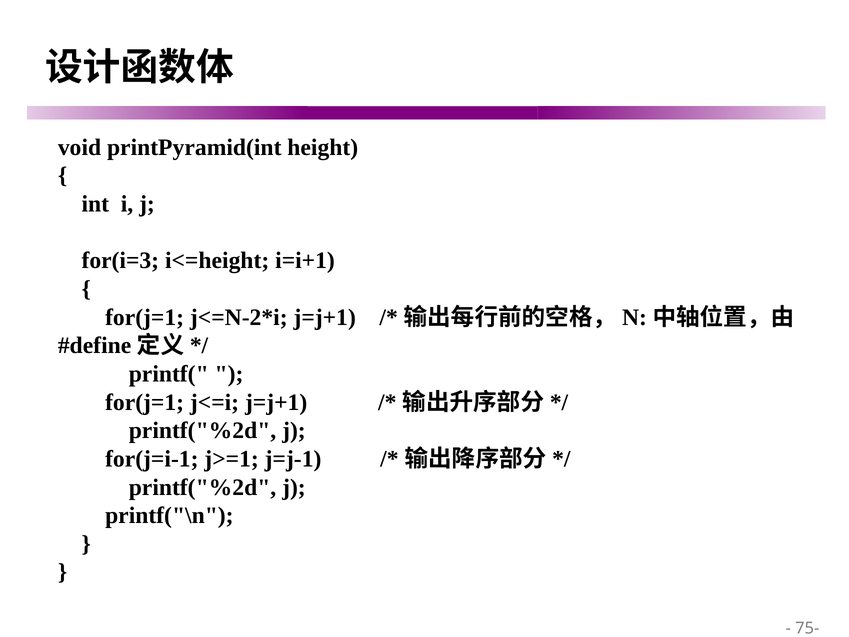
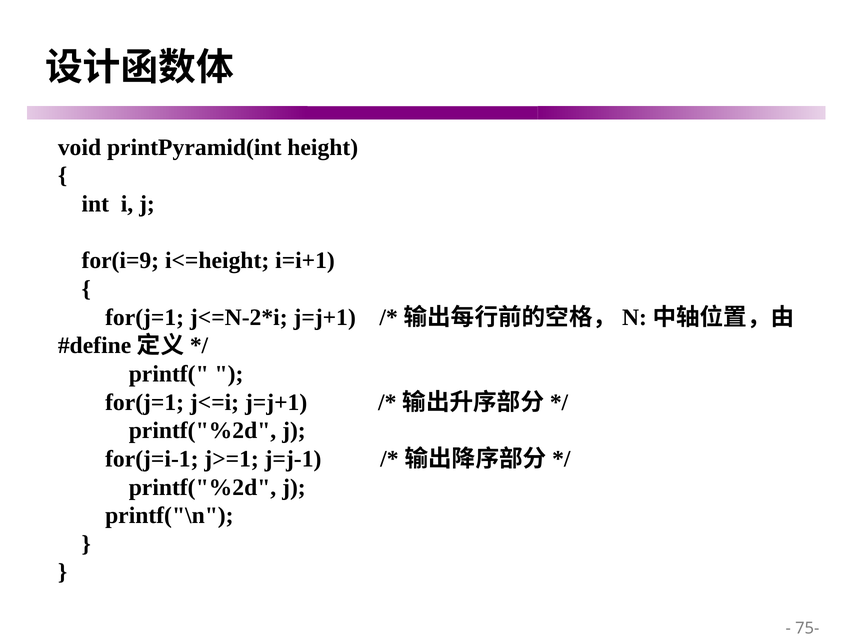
for(i=3: for(i=3 -> for(i=9 (120, 261)
